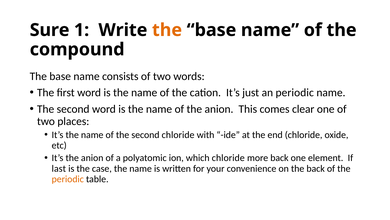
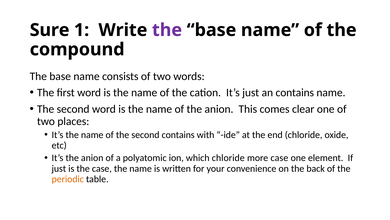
the colour: orange -> purple (167, 30)
an periodic: periodic -> contains (295, 92)
second chloride: chloride -> contains (178, 134)
more back: back -> case (279, 158)
last: last -> just (59, 168)
